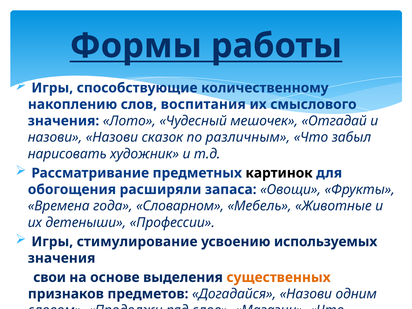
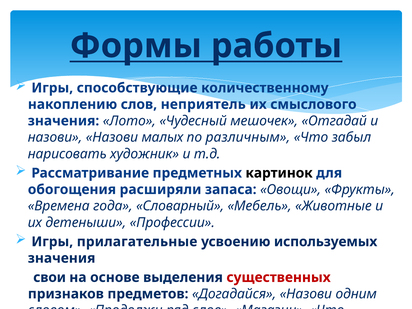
воспитания: воспитания -> неприятель (203, 104)
сказок: сказок -> малых (162, 137)
Словарном: Словарном -> Словарный (180, 206)
стимулирование: стимулирование -> прилагательные (137, 242)
существенных colour: orange -> red (279, 277)
